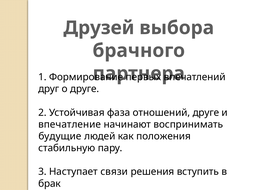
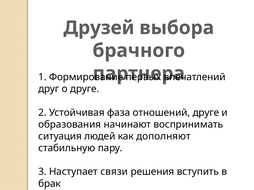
впечатление: впечатление -> образования (70, 125)
будущие: будущие -> ситуация (60, 137)
положения: положения -> дополняют (163, 137)
